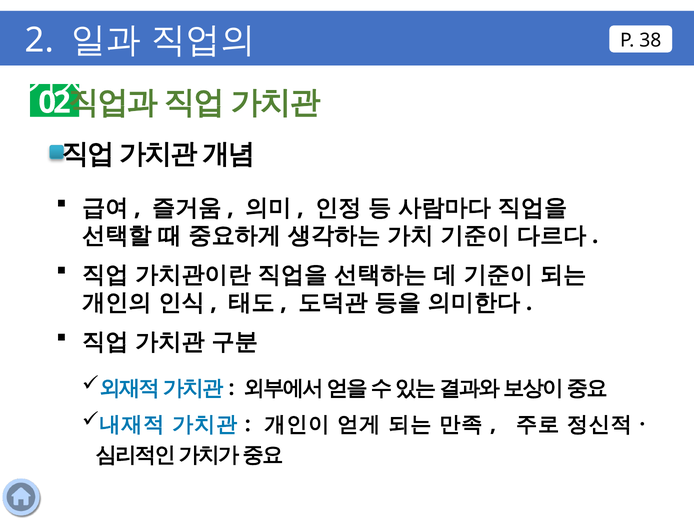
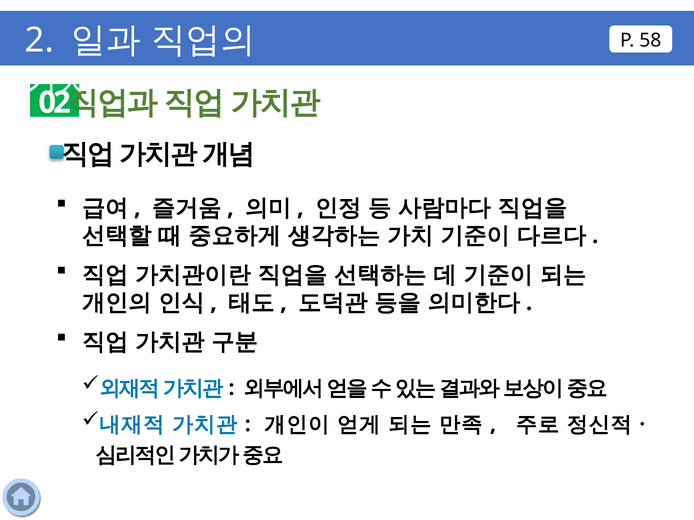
38: 38 -> 58 (650, 40)
